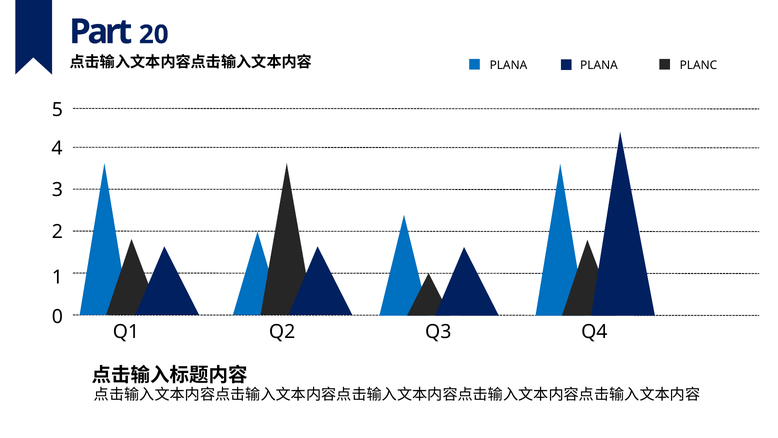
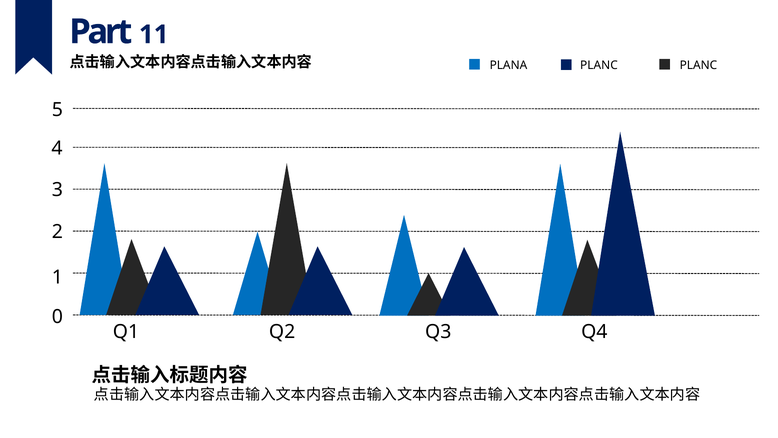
20: 20 -> 11 (154, 35)
PLANA PLANA: PLANA -> PLANC (599, 65)
